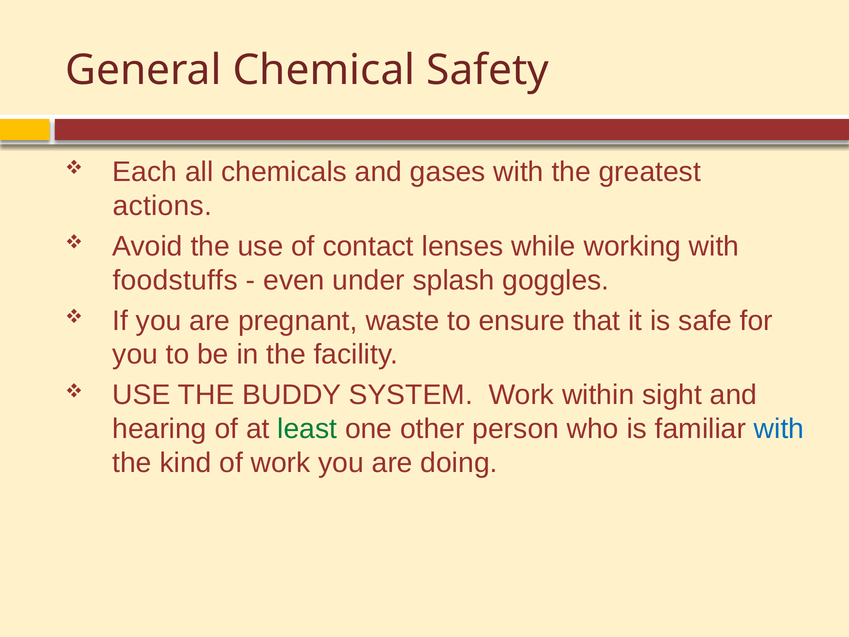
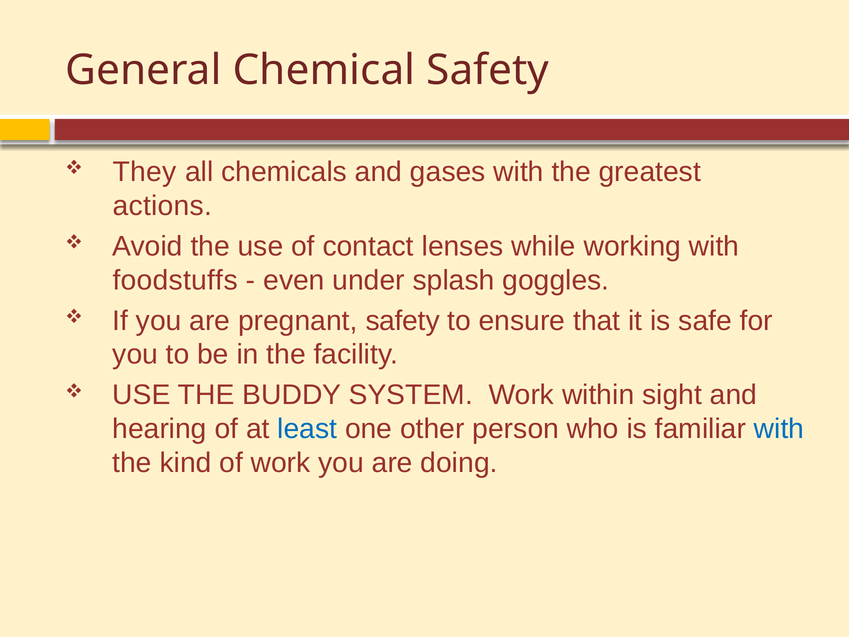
Each: Each -> They (145, 172)
pregnant waste: waste -> safety (403, 321)
least colour: green -> blue (307, 429)
